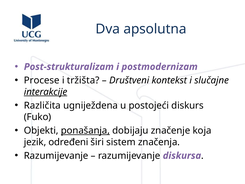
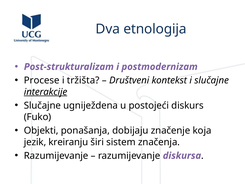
apsolutna: apsolutna -> etnologija (155, 29)
Različita: Različita -> Slučajne (42, 105)
ponašanja underline: present -> none (85, 130)
određeni: određeni -> kreiranju (68, 142)
